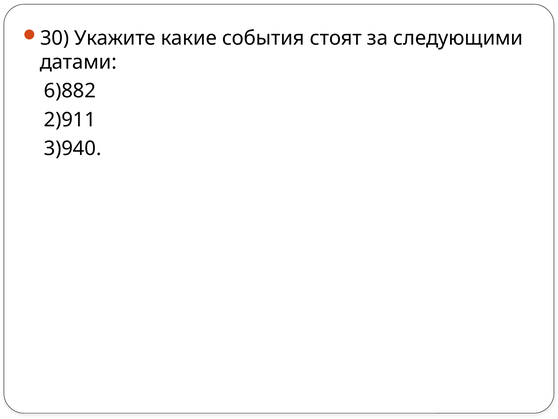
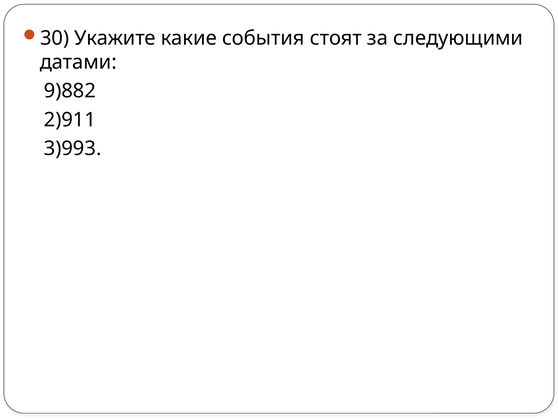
6)882: 6)882 -> 9)882 (70, 91)
3)940: 3)940 -> 3)993 (73, 148)
